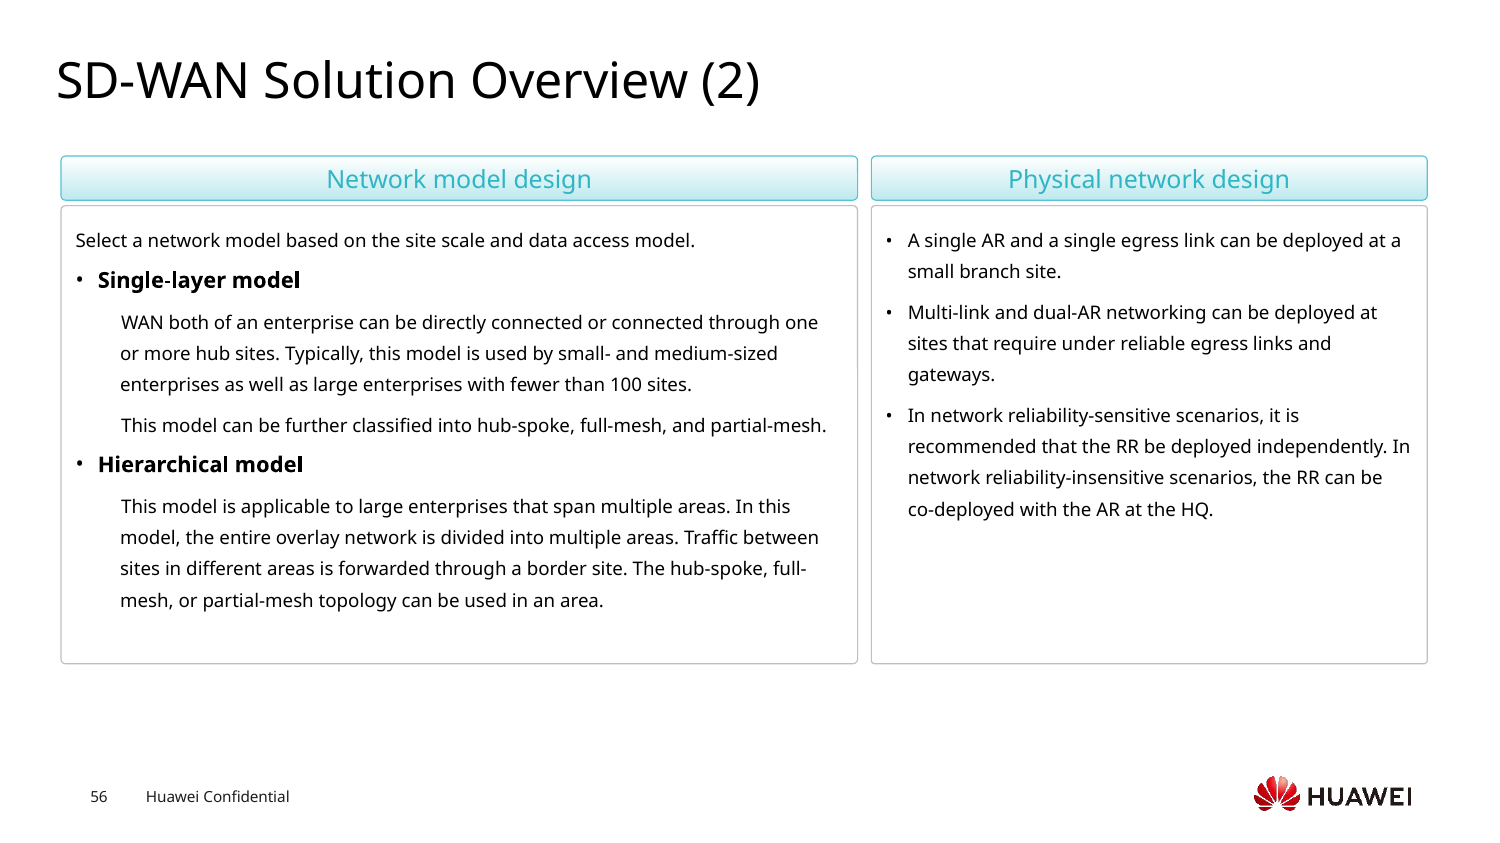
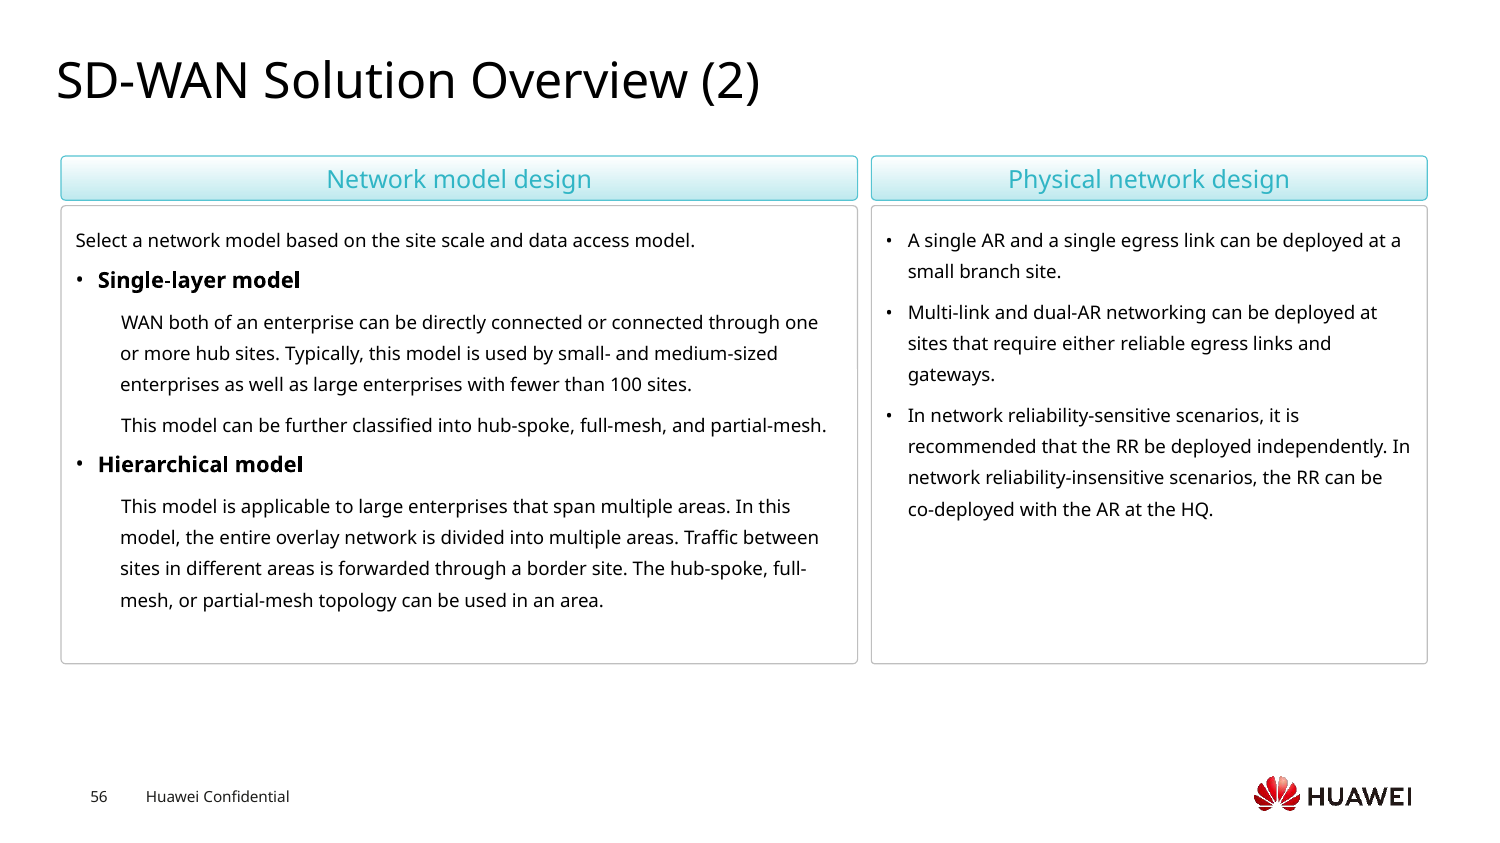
under: under -> either (1089, 345)
